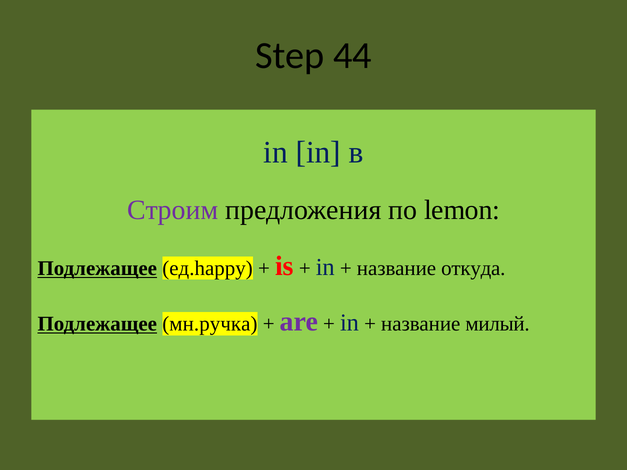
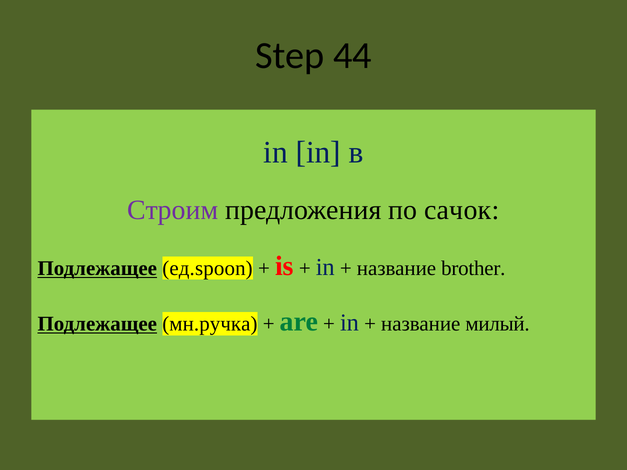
lemon: lemon -> сачок (462, 210)
ед.happy: ед.happy -> ед.spoon (208, 268)
откуда: откуда -> brother (473, 268)
are colour: purple -> green (299, 322)
